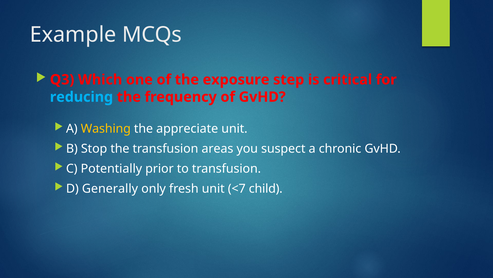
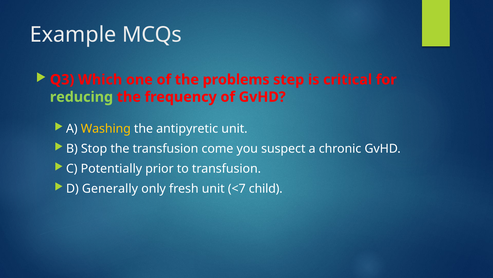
exposure: exposure -> problems (236, 79)
reducing colour: light blue -> light green (81, 97)
appreciate: appreciate -> antipyretic (187, 128)
areas: areas -> come (217, 148)
